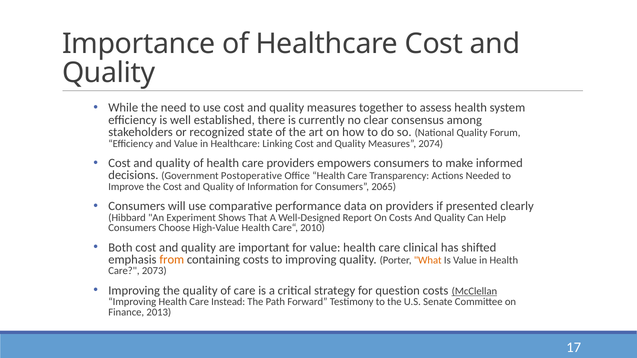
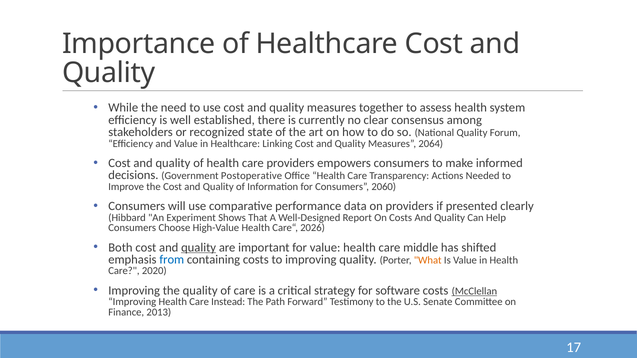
2074: 2074 -> 2064 (431, 144)
2065: 2065 -> 2060 (384, 187)
2010: 2010 -> 2026 (313, 228)
quality underline: none -> present (199, 248)
clinical: clinical -> middle (421, 248)
from colour: orange -> blue (172, 260)
2073: 2073 -> 2020 (154, 271)
question: question -> software (398, 291)
